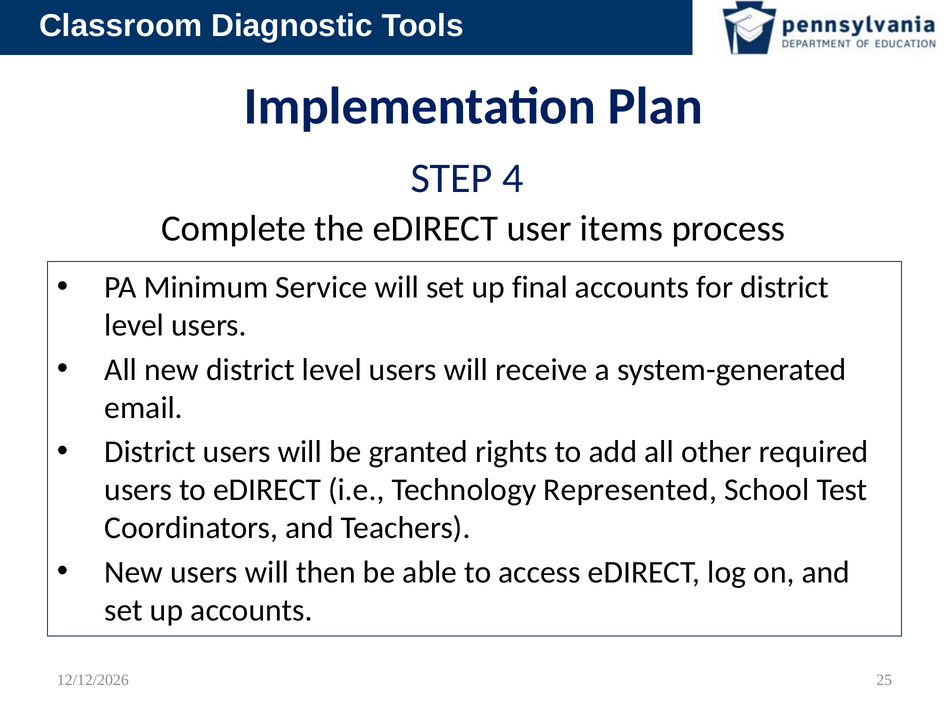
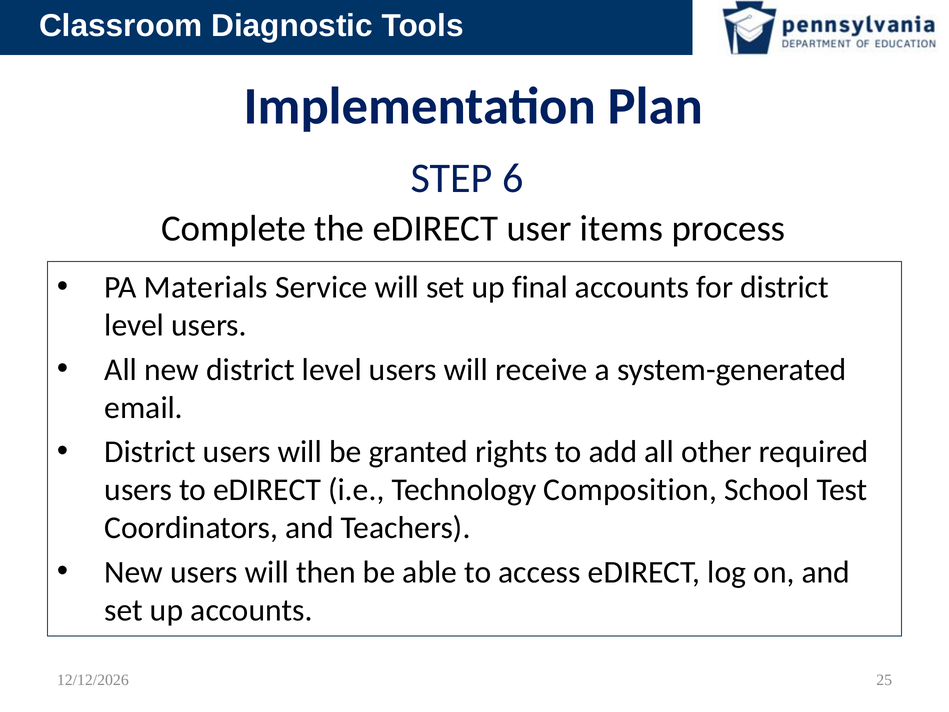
4: 4 -> 6 (513, 178)
Minimum: Minimum -> Materials (206, 287)
Represented: Represented -> Composition (630, 490)
